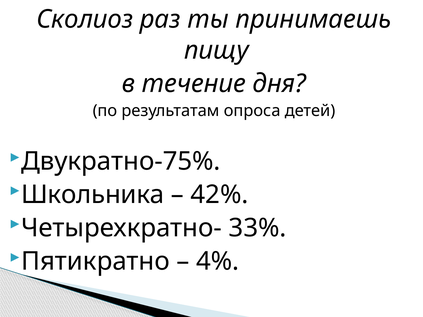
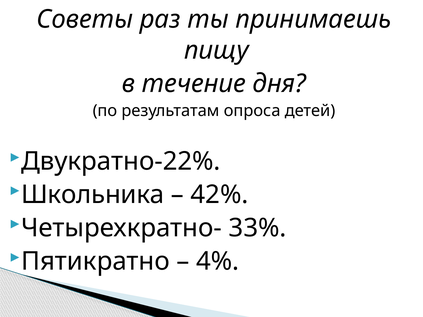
Сколиоз: Сколиоз -> Советы (85, 19)
Двукратно-75%: Двукратно-75% -> Двукратно-22% (121, 161)
